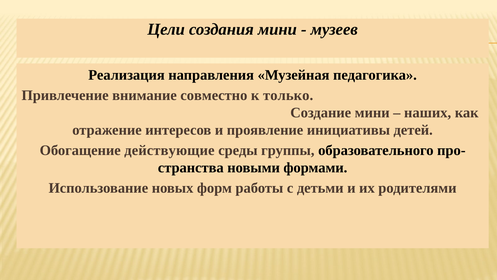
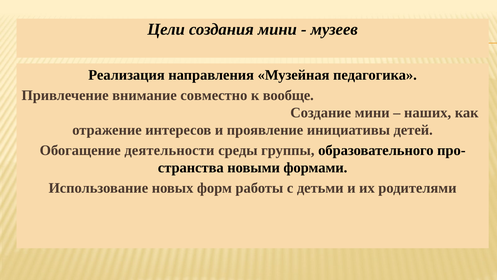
только: только -> вообще (288, 95)
действующие: действующие -> деятельности (169, 150)
